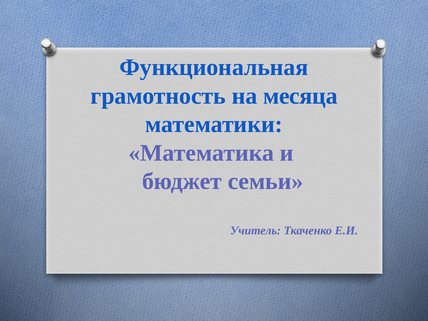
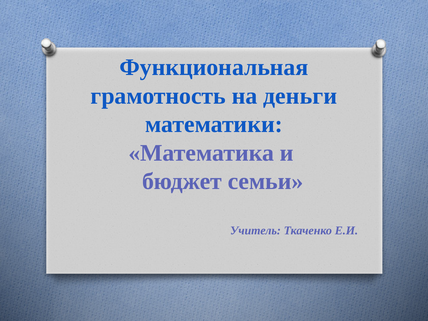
месяца: месяца -> деньги (300, 96)
